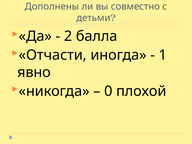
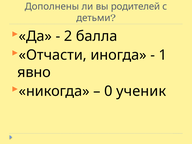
совместно: совместно -> родителей (135, 6)
плохой: плохой -> ученик (141, 91)
